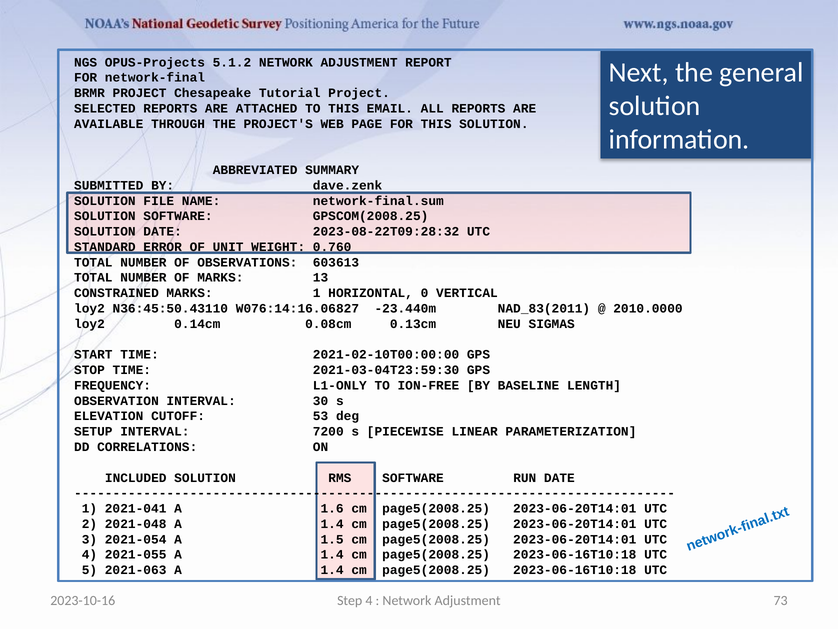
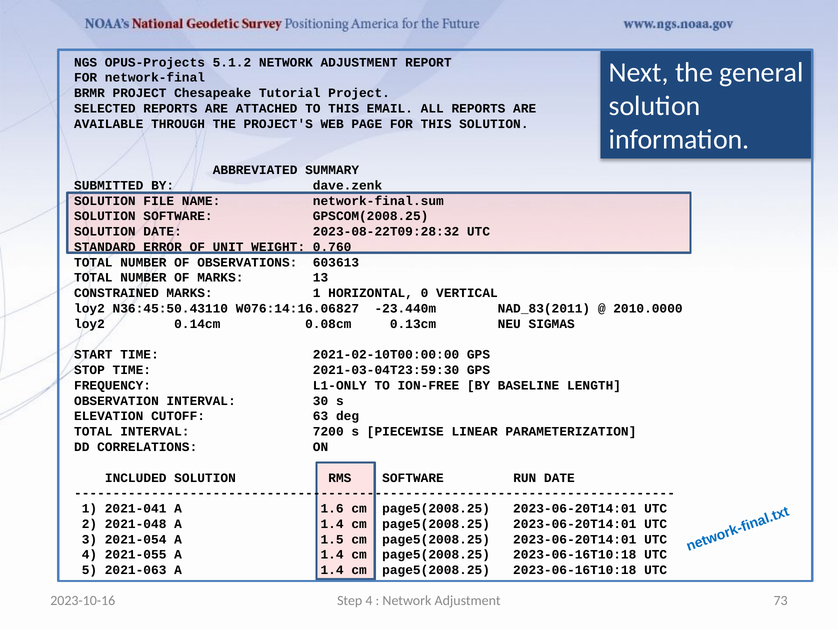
53: 53 -> 63 (321, 416)
SETUP: SETUP -> TOTAL (93, 431)
